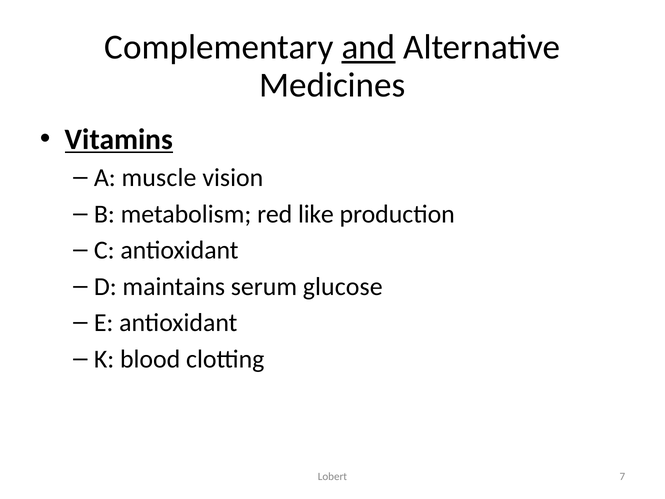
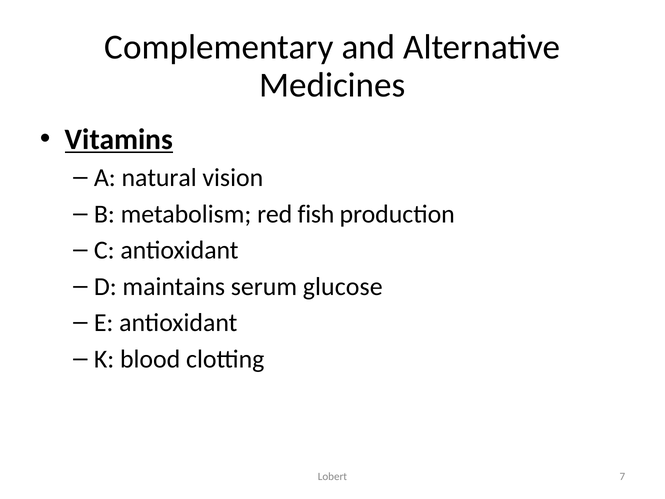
and underline: present -> none (368, 47)
muscle: muscle -> natural (159, 178)
like: like -> fish (316, 214)
